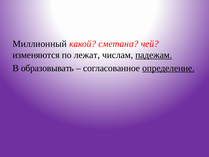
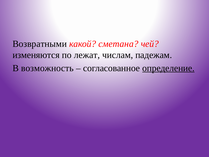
Миллионный: Миллионный -> Возвратными (40, 44)
падежам underline: present -> none (154, 55)
образовывать: образовывать -> возможность (47, 68)
